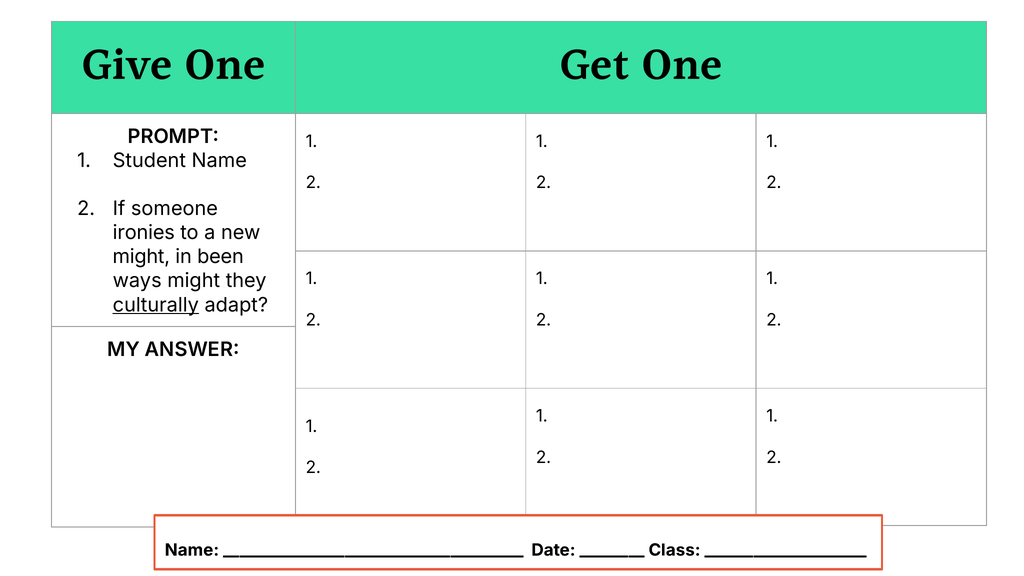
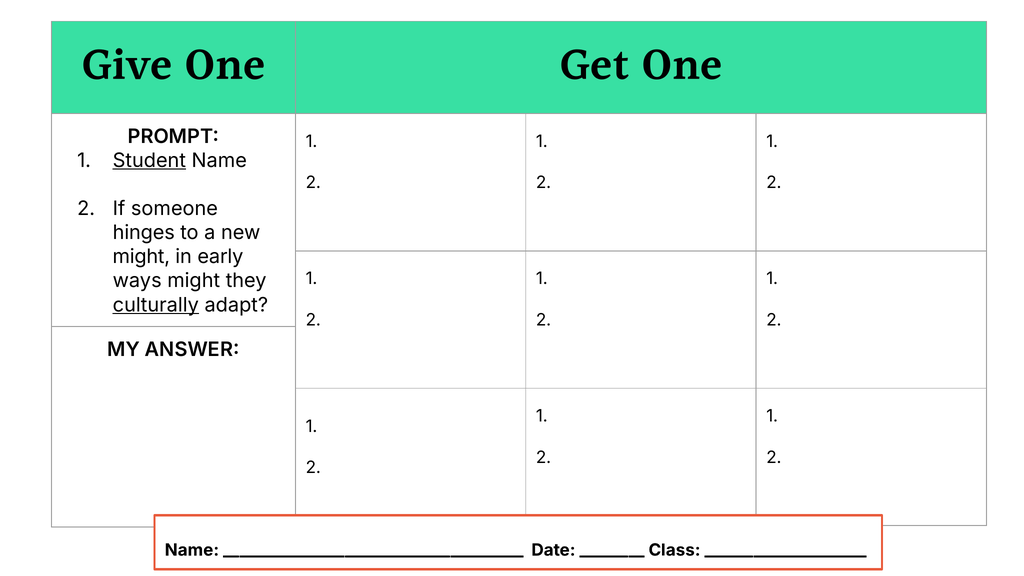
Student underline: none -> present (149, 161)
ironies: ironies -> hinges (144, 233)
been: been -> early (220, 257)
